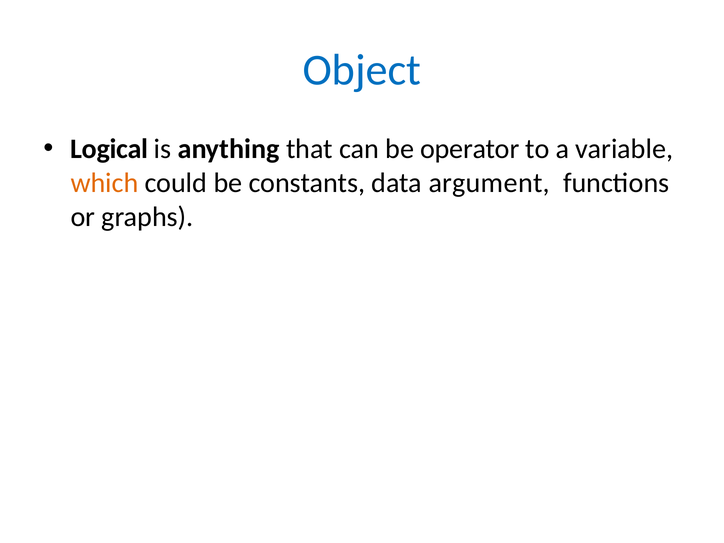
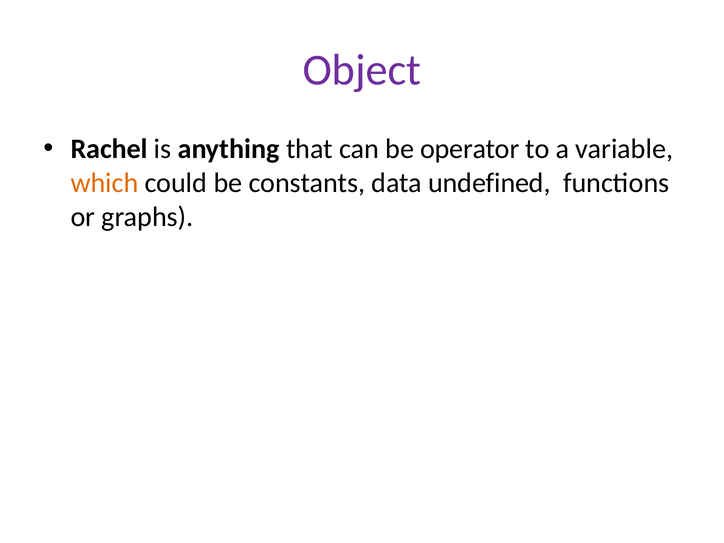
Object colour: blue -> purple (362, 70)
Logical: Logical -> Rachel (109, 149)
argument: argument -> undefined (489, 183)
